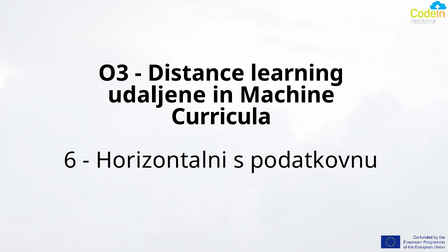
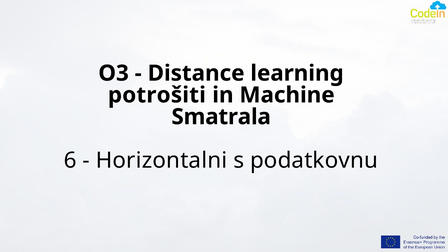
udaljene: udaljene -> potrošiti (157, 95)
Curricula: Curricula -> Smatrala (221, 117)
